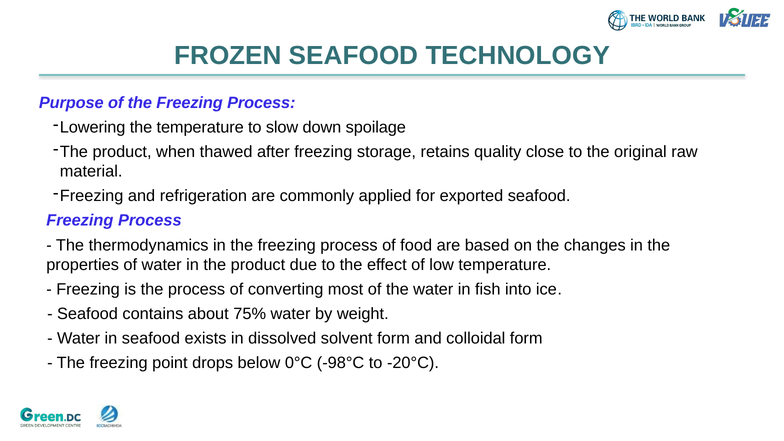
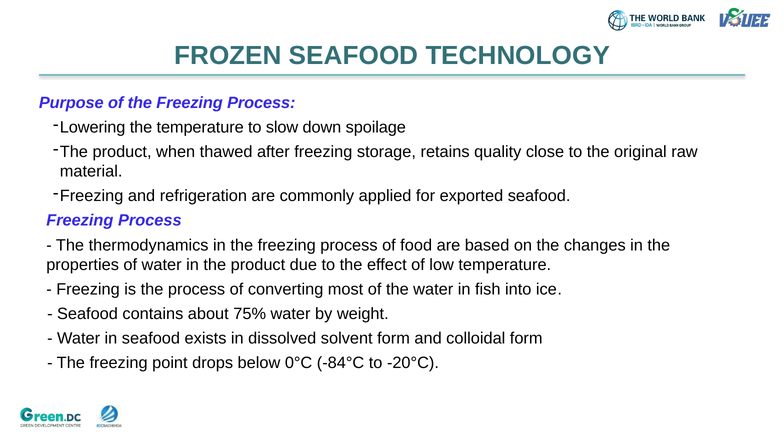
-98°C: -98°C -> -84°C (341, 363)
